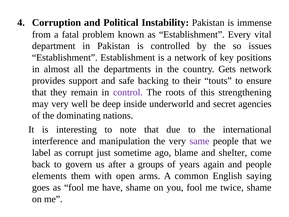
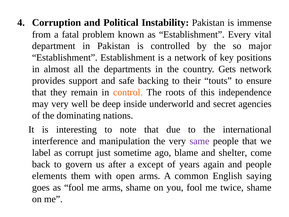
issues: issues -> major (260, 46)
control colour: purple -> orange (128, 92)
strengthening: strengthening -> independence (245, 92)
groups: groups -> except (151, 164)
me have: have -> arms (112, 187)
